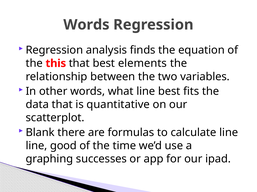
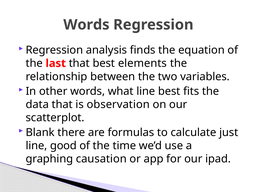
this: this -> last (56, 64)
quantitative: quantitative -> observation (118, 105)
calculate line: line -> just (229, 133)
successes: successes -> causation (101, 159)
